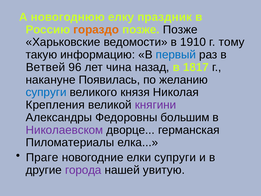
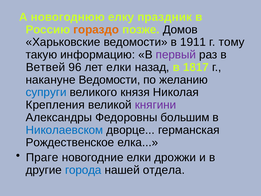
позже Позже: Позже -> Домов (180, 30)
1910: 1910 -> 1911 (193, 42)
первый colour: blue -> purple (176, 55)
лет чина: чина -> елки (119, 67)
накануне Появилась: Появилась -> Ведомости (109, 80)
Николаевском colour: purple -> blue (64, 130)
Пиломатериалы: Пиломатериалы -> Рождественское (70, 142)
елки супруги: супруги -> дрожжи (175, 157)
города colour: purple -> blue (83, 170)
увитую: увитую -> отдела (164, 170)
